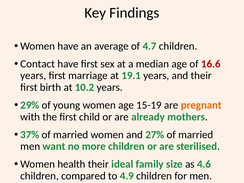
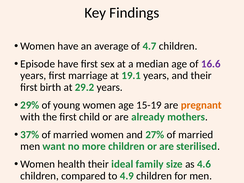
Contact: Contact -> Episode (38, 64)
16.6 colour: red -> purple (211, 64)
10.2: 10.2 -> 29.2 (85, 87)
